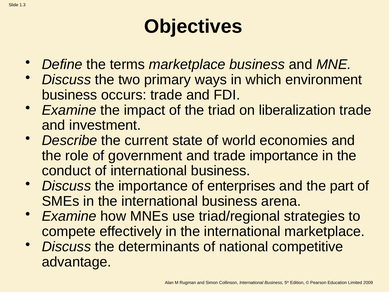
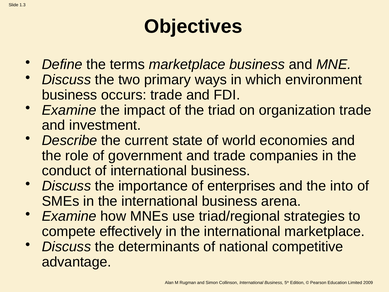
liberalization: liberalization -> organization (297, 110)
trade importance: importance -> companies (284, 156)
part: part -> into (342, 186)
